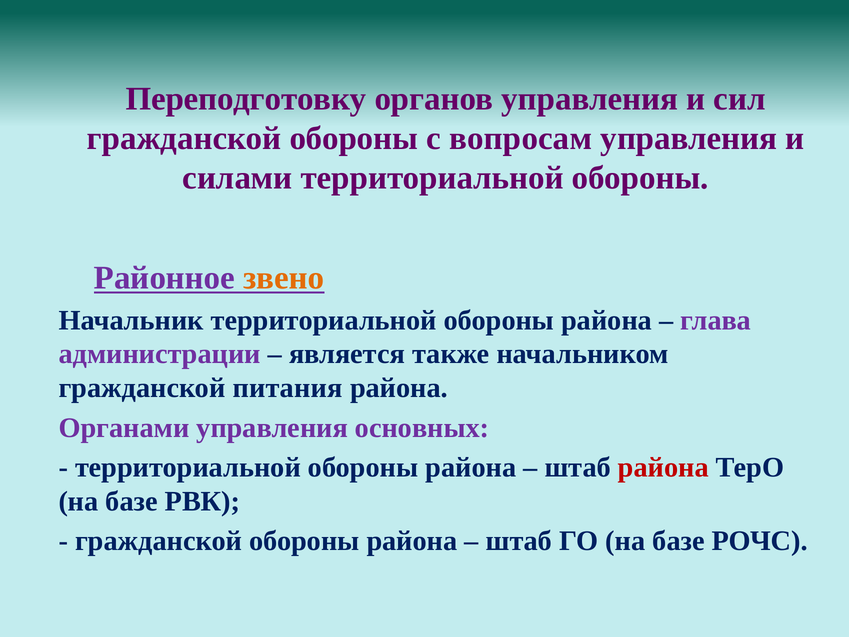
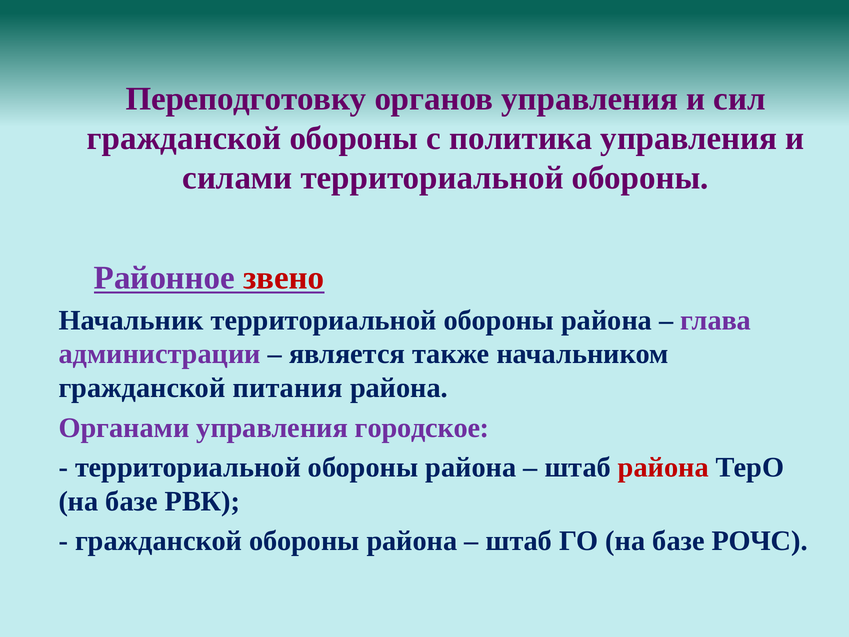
вопросам: вопросам -> политика (521, 138)
звено colour: orange -> red (284, 278)
основных: основных -> городское (422, 428)
